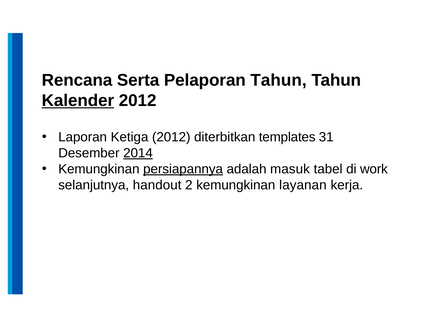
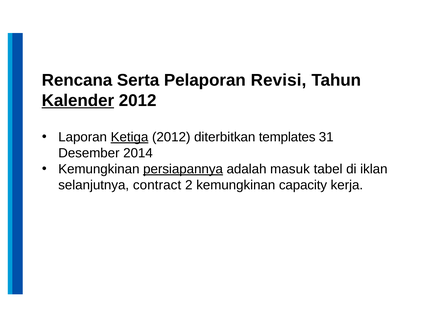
Pelaporan Tahun: Tahun -> Revisi (279, 80)
Ketiga underline: none -> present (130, 137)
2014 underline: present -> none (138, 153)
work: work -> iklan (374, 169)
handout: handout -> contract (157, 185)
layanan: layanan -> capacity (303, 185)
